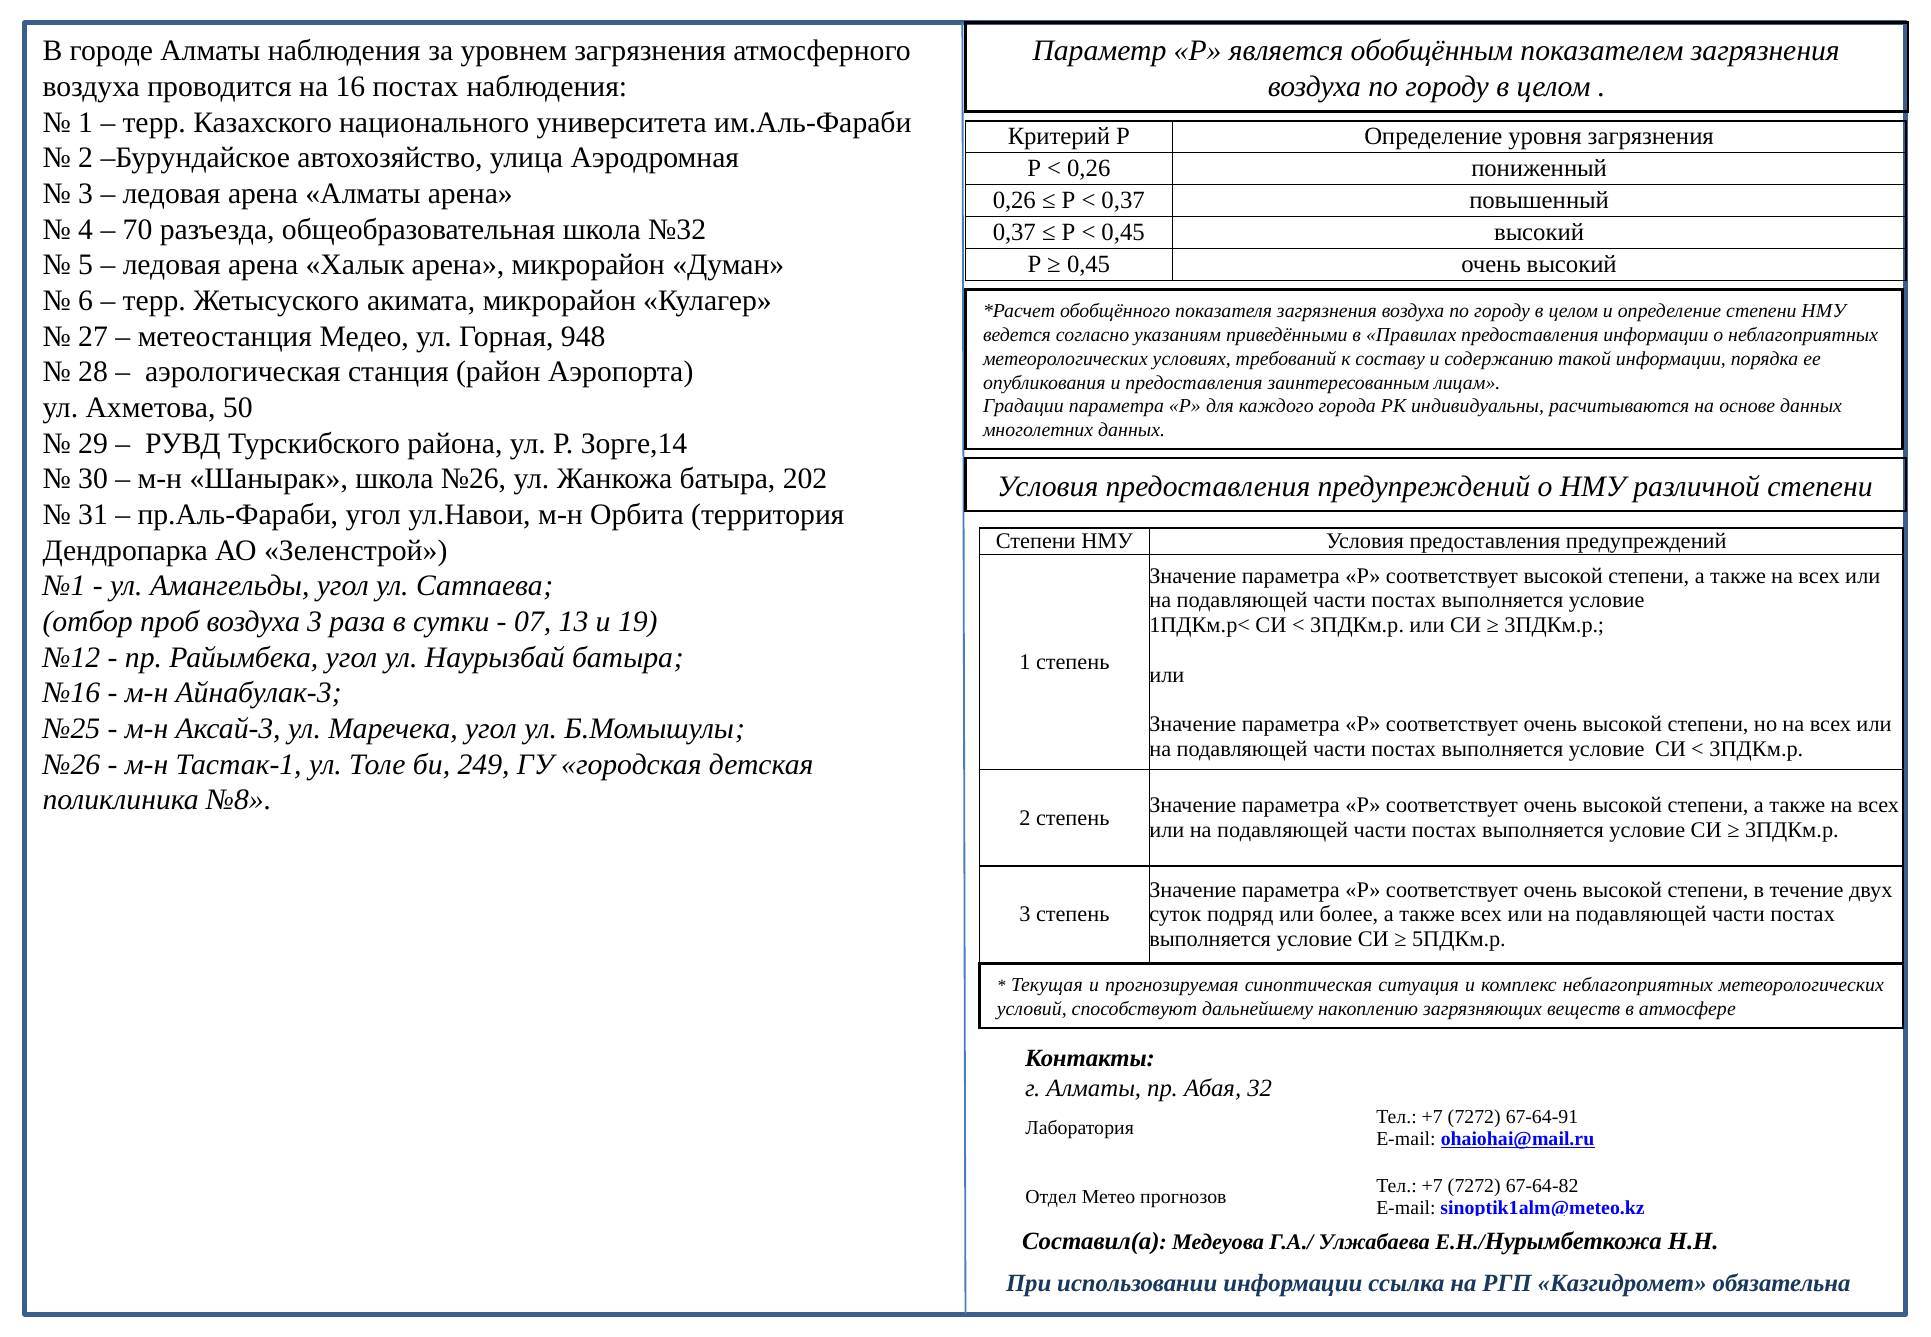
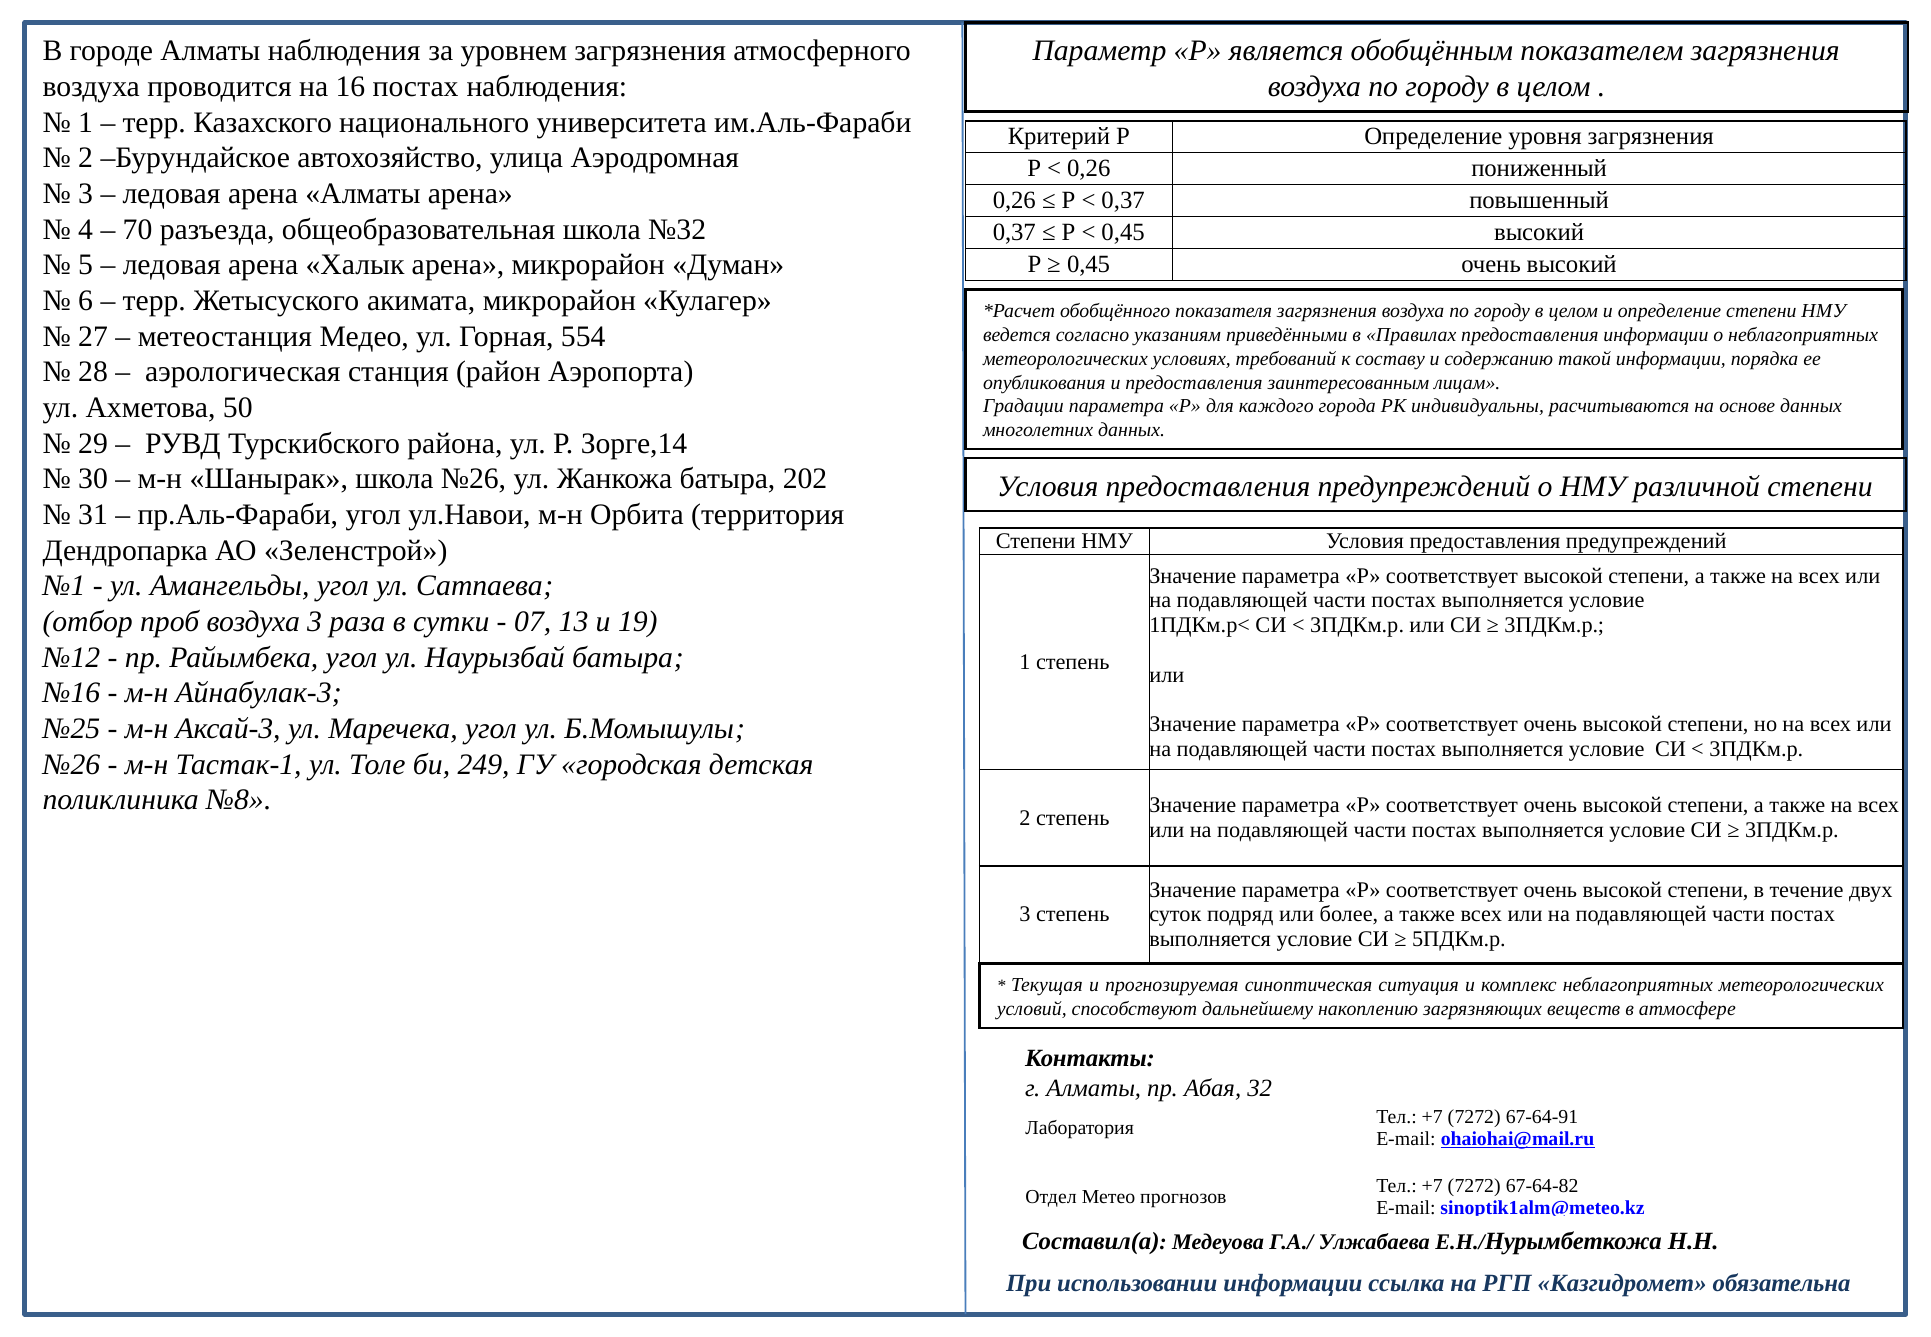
948: 948 -> 554 (583, 336)
